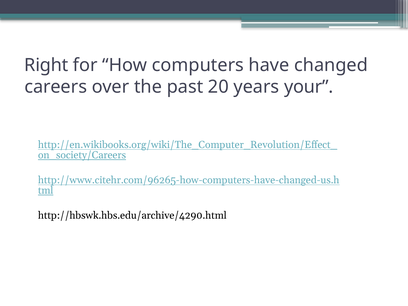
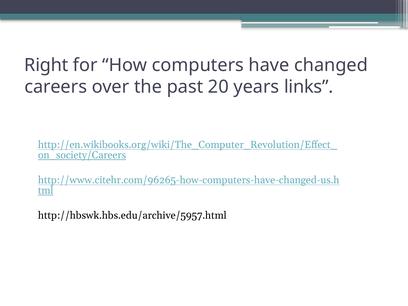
your: your -> links (309, 87)
http://hbswk.hbs.edu/archive/4290.html: http://hbswk.hbs.edu/archive/4290.html -> http://hbswk.hbs.edu/archive/5957.html (132, 216)
